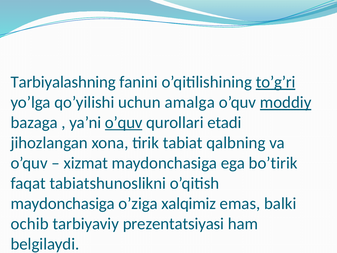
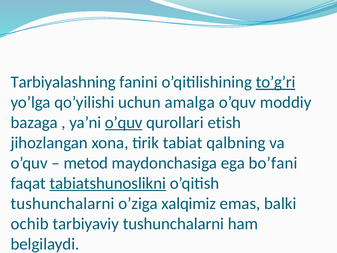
moddiy underline: present -> none (286, 102)
etadi: etadi -> etish (224, 122)
xizmat: xizmat -> metod (86, 163)
bo’tirik: bo’tirik -> bo’fani (273, 163)
tabiatshunoslikni underline: none -> present (108, 183)
maydonchasiga: maydonchasiga -> tushunchalarni (63, 203)
tarbiyaviy prezentatsiyasi: prezentatsiyasi -> tushunchalarni (173, 224)
